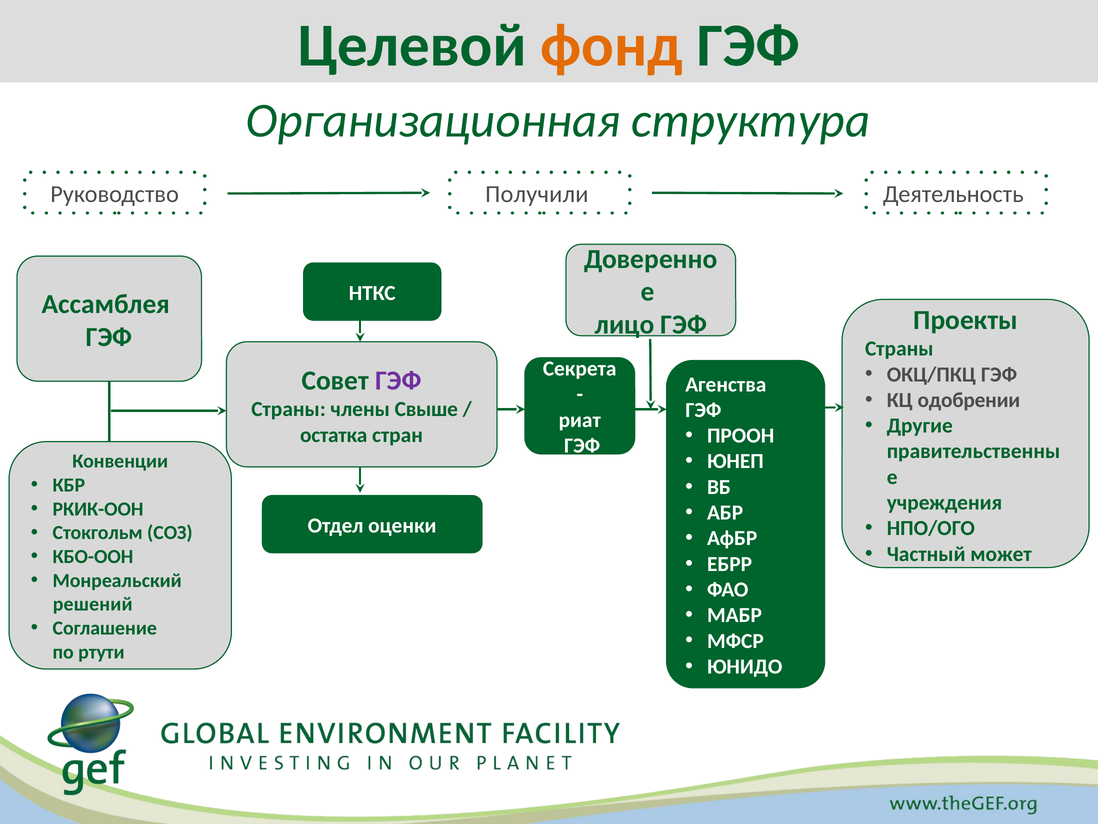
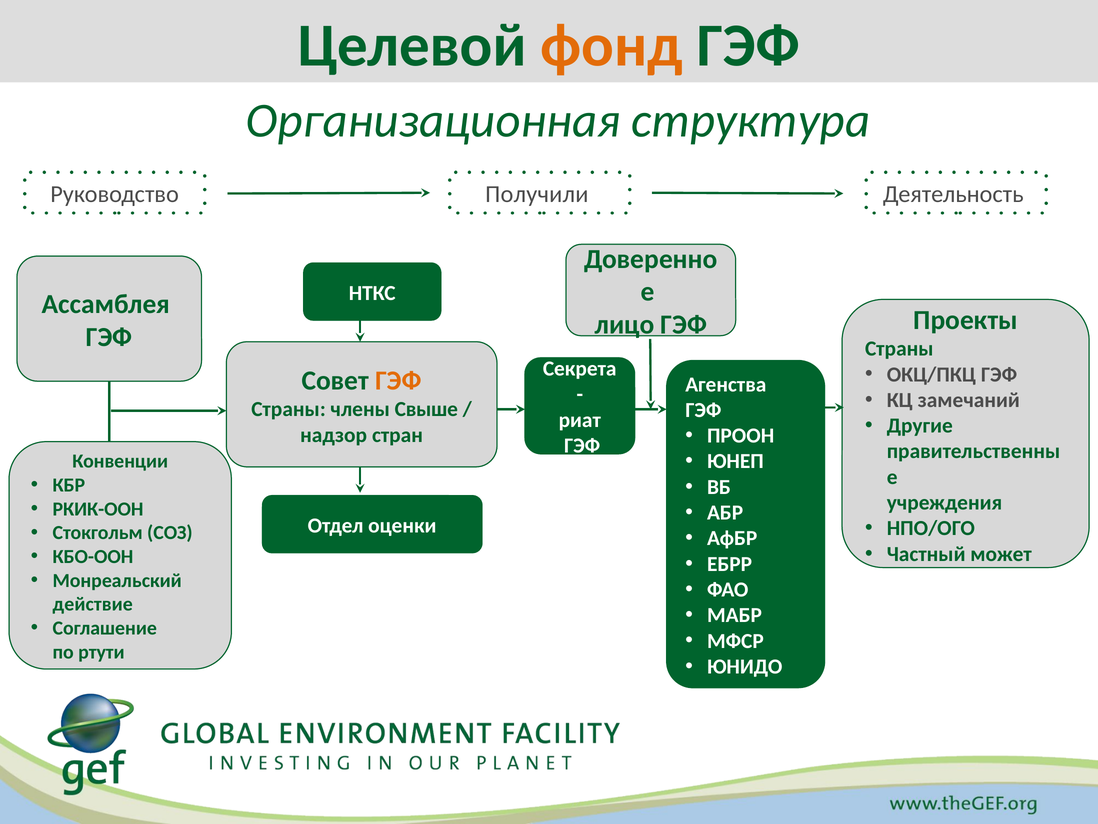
ГЭФ colour: purple -> orange (398, 380)
одобрении: одобрении -> замечаний (969, 400)
остатка: остатка -> надзор (334, 435)
решений: решений -> действие (93, 604)
